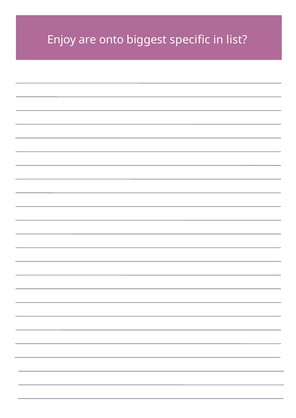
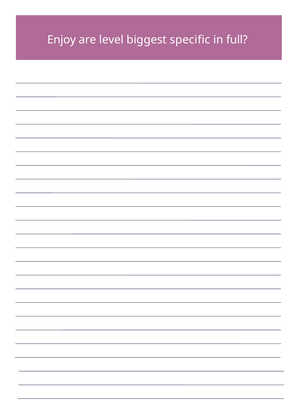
onto: onto -> level (111, 40)
list: list -> full (237, 40)
